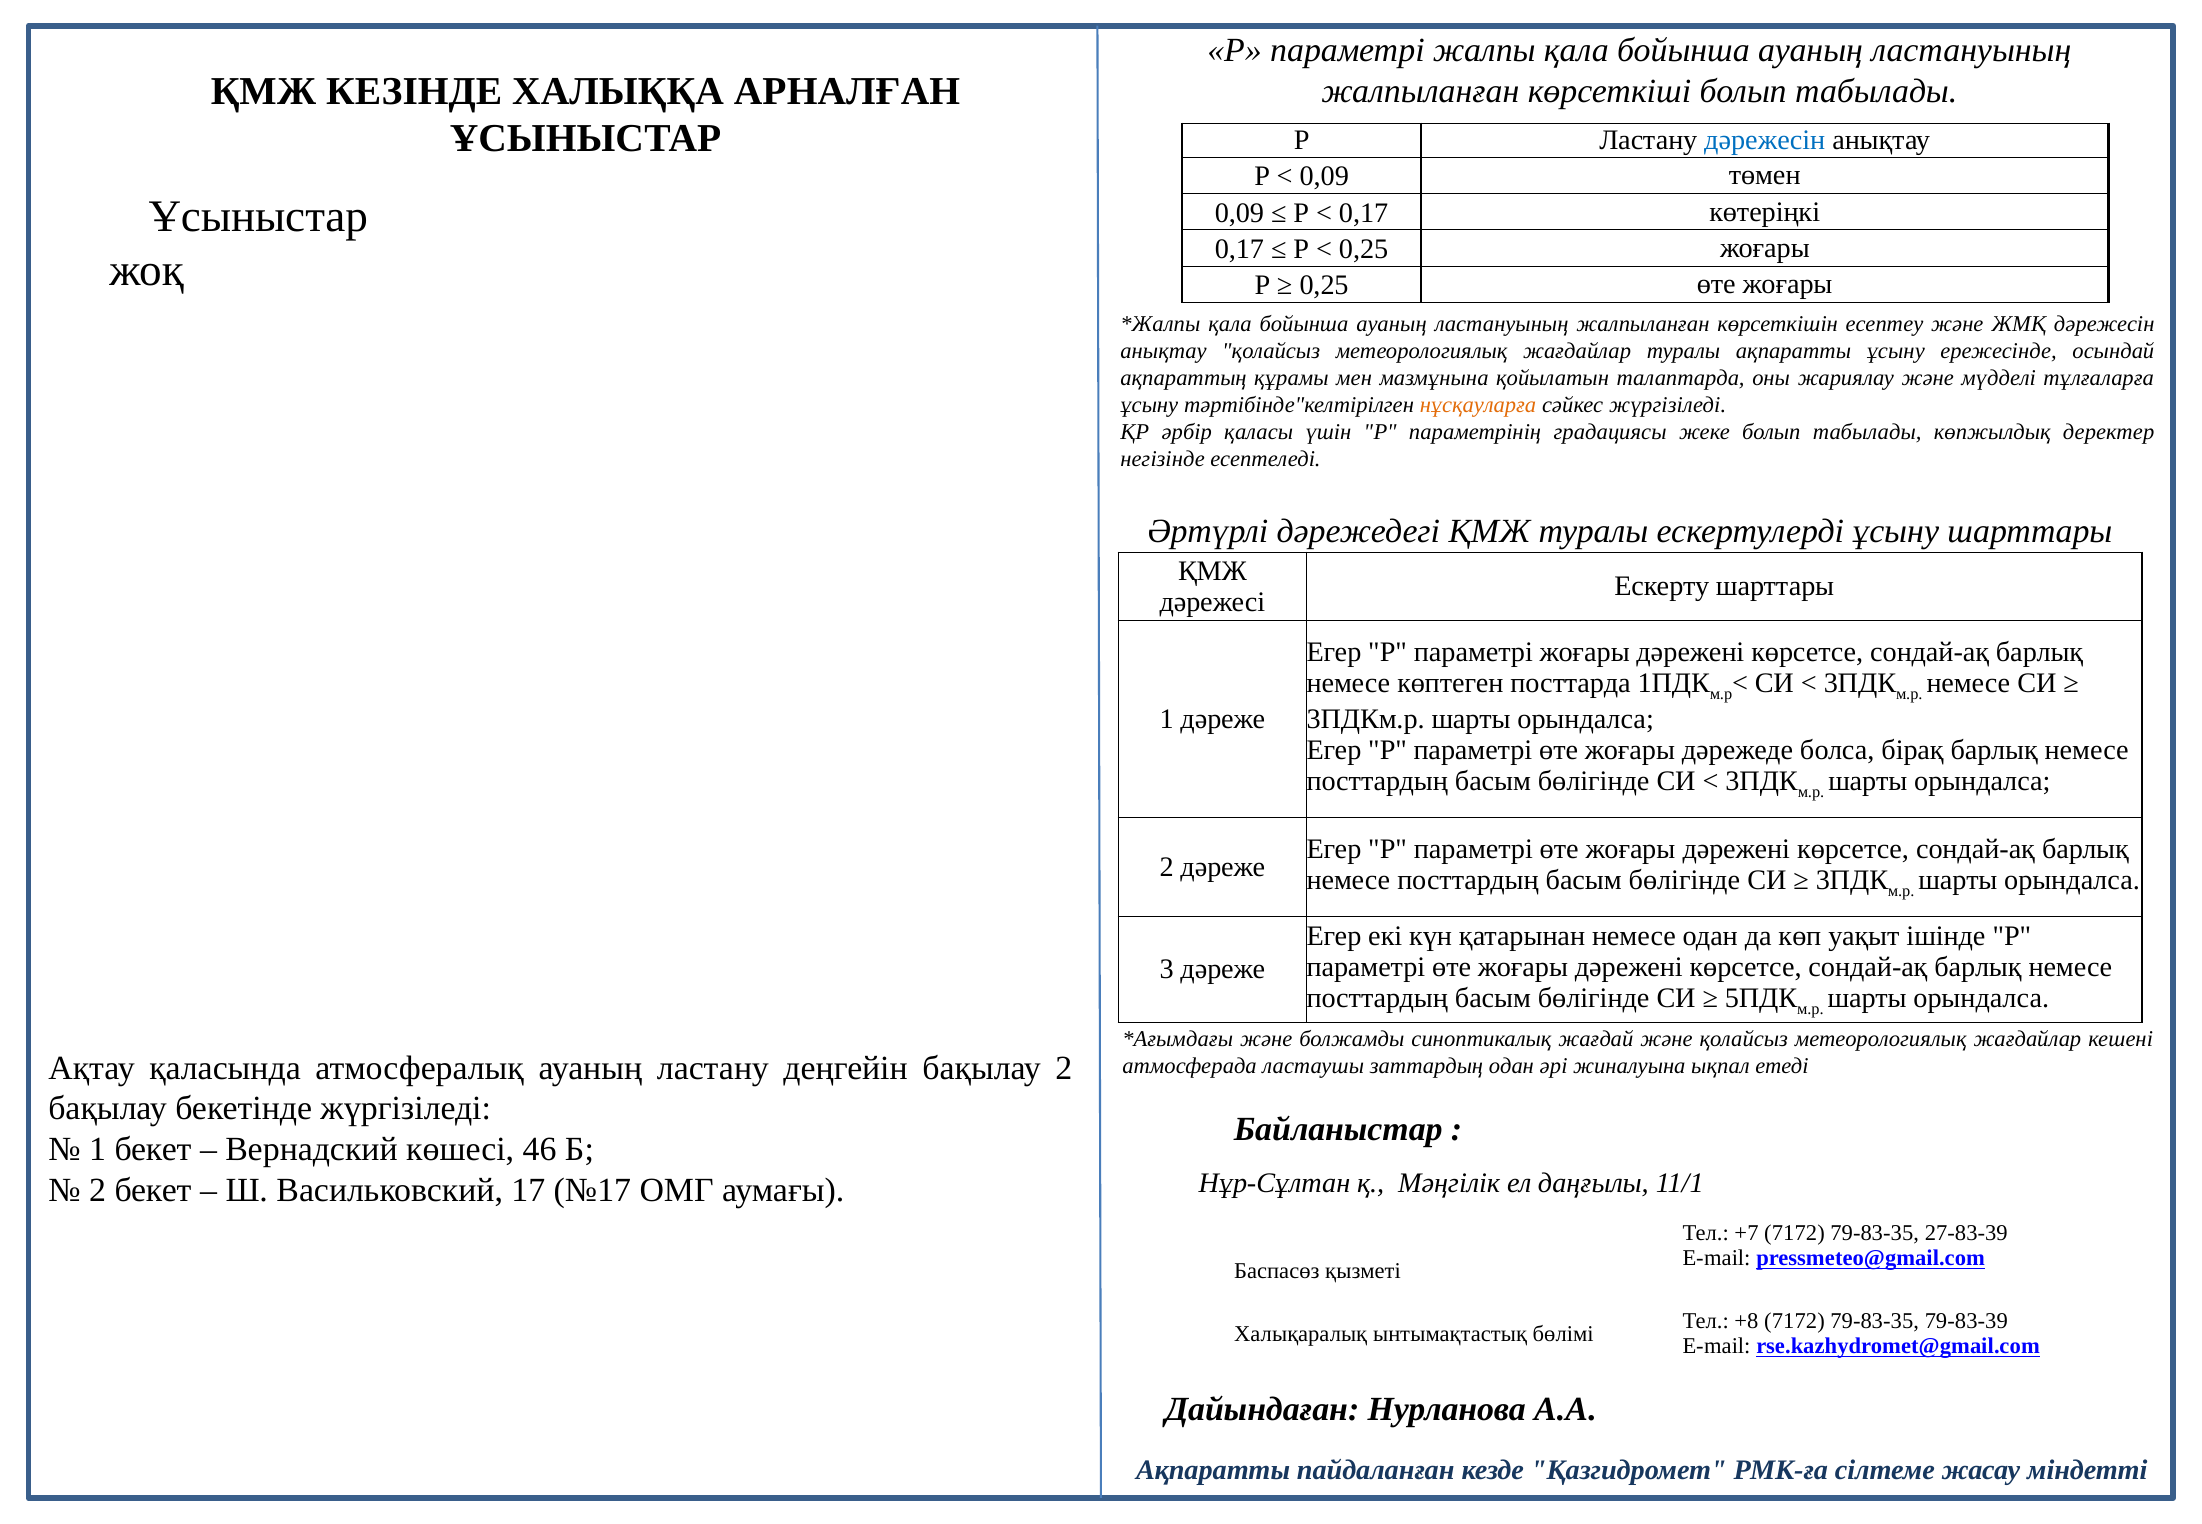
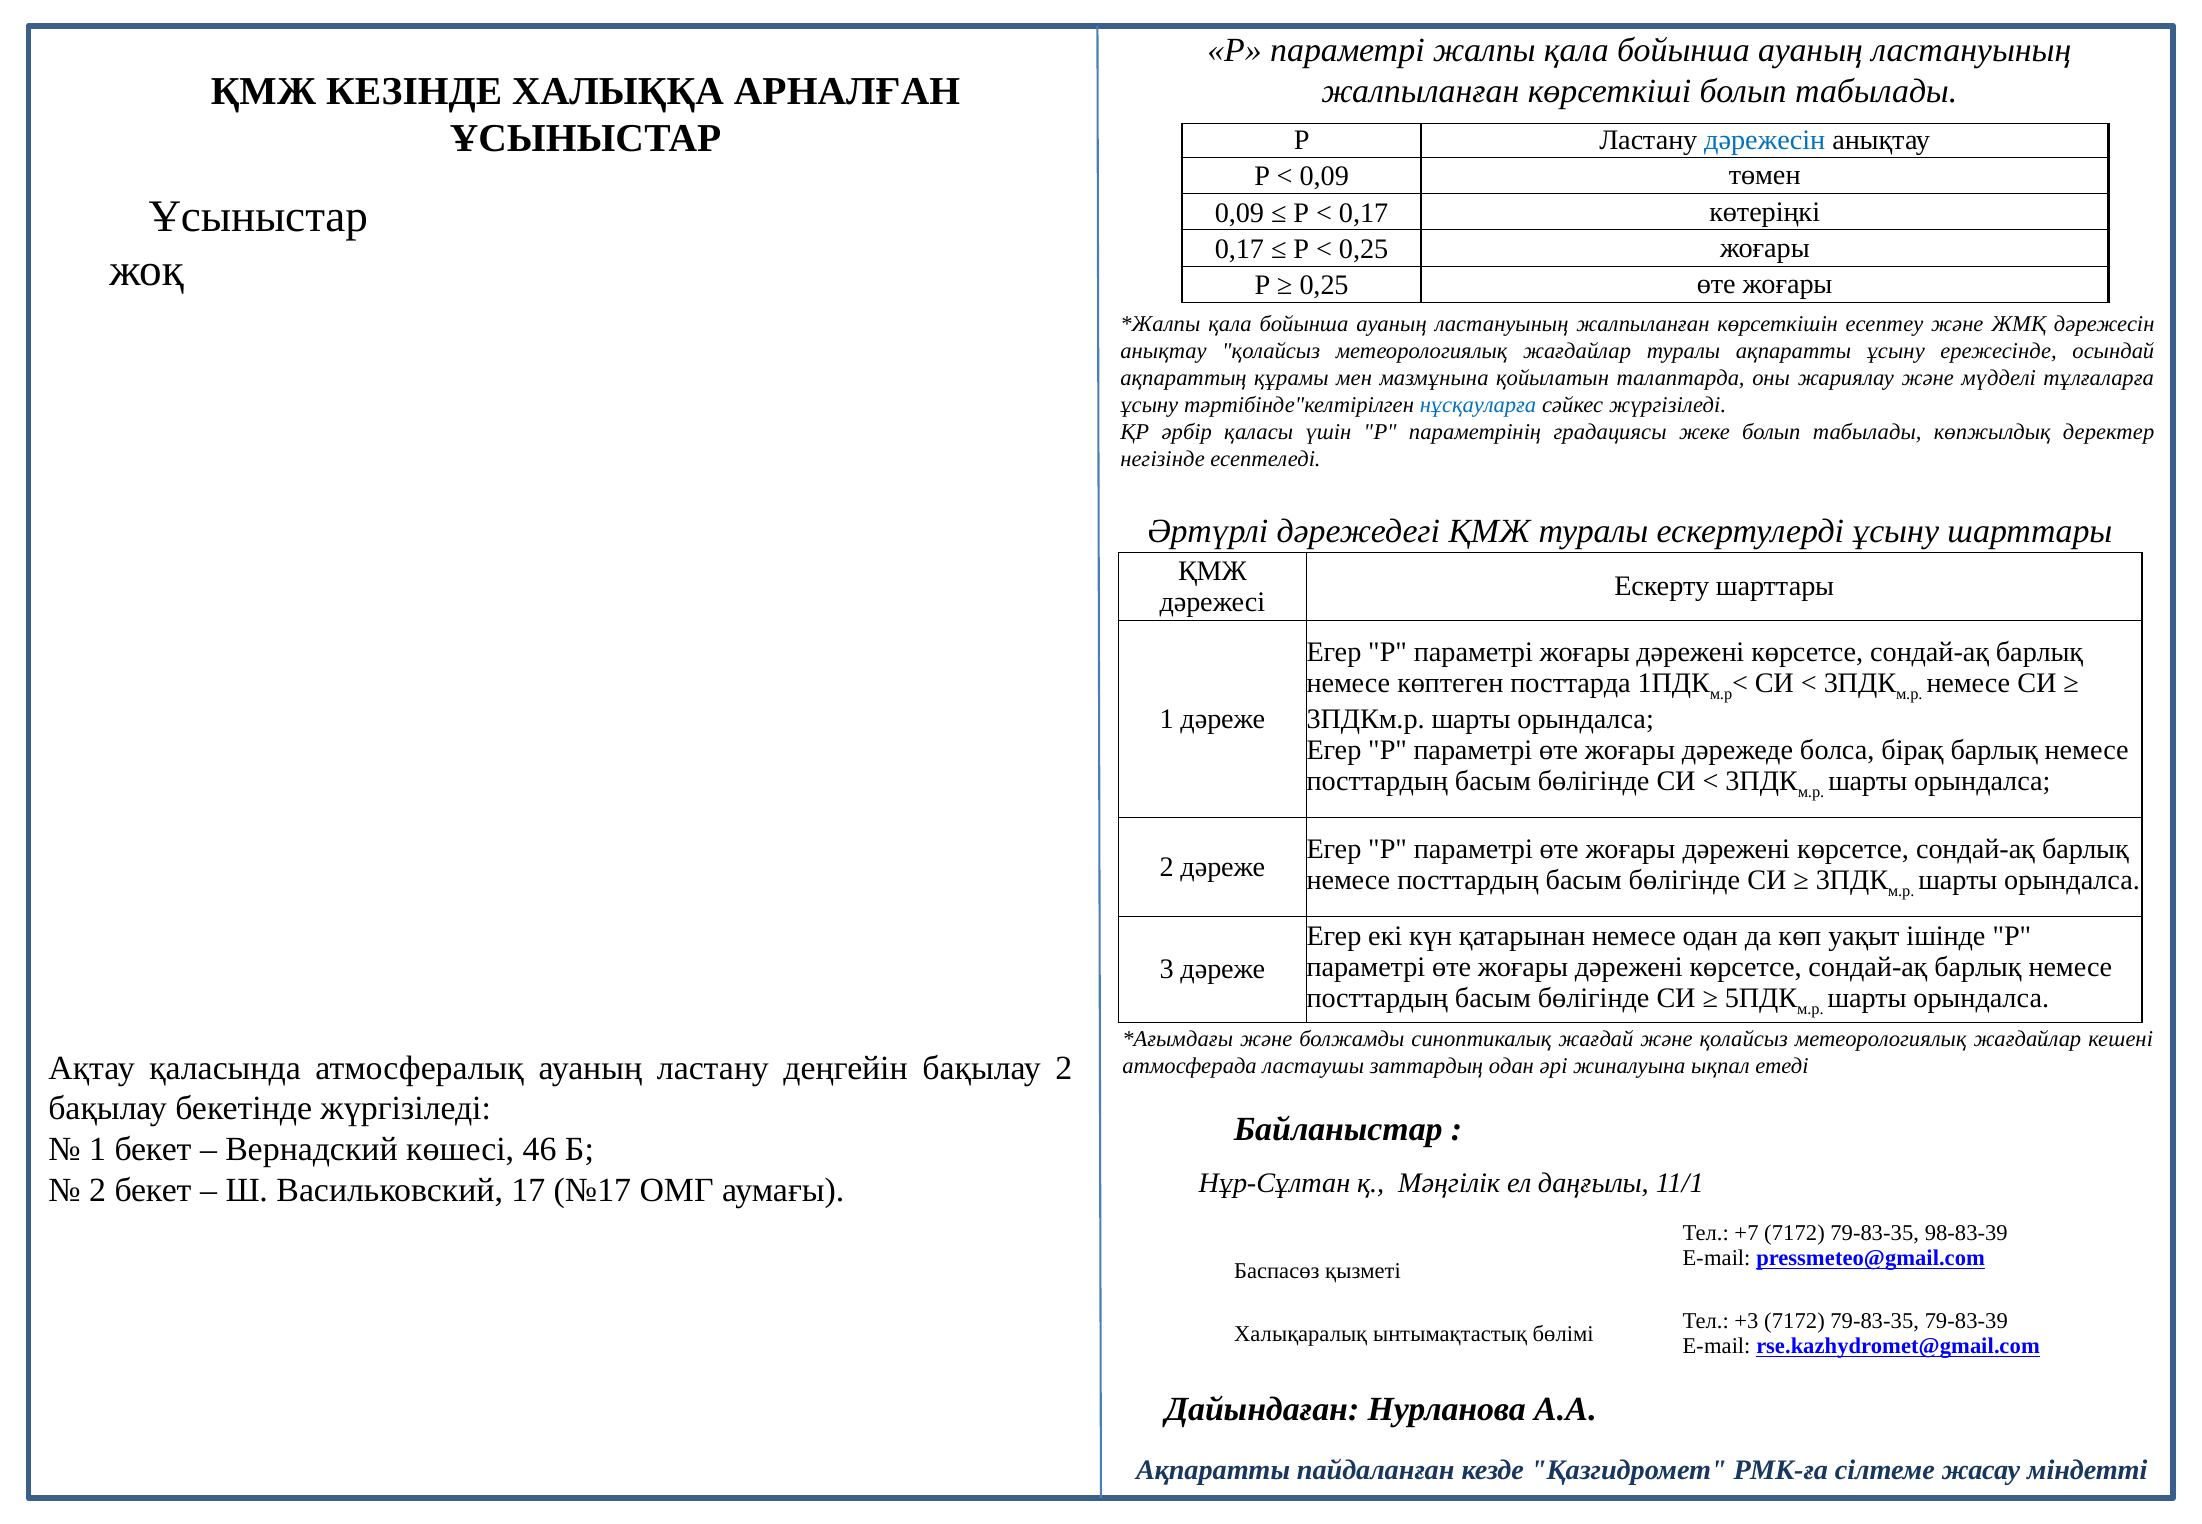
нұсқауларға colour: orange -> blue (1478, 405)
27-83-39: 27-83-39 -> 98-83-39 (1966, 1233)
+8: +8 -> +3 (1746, 1321)
